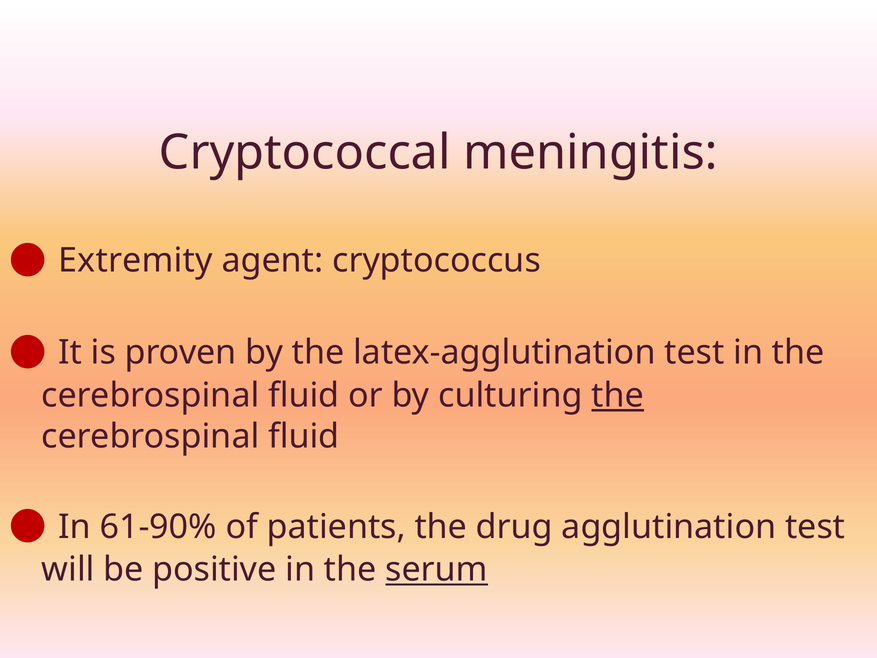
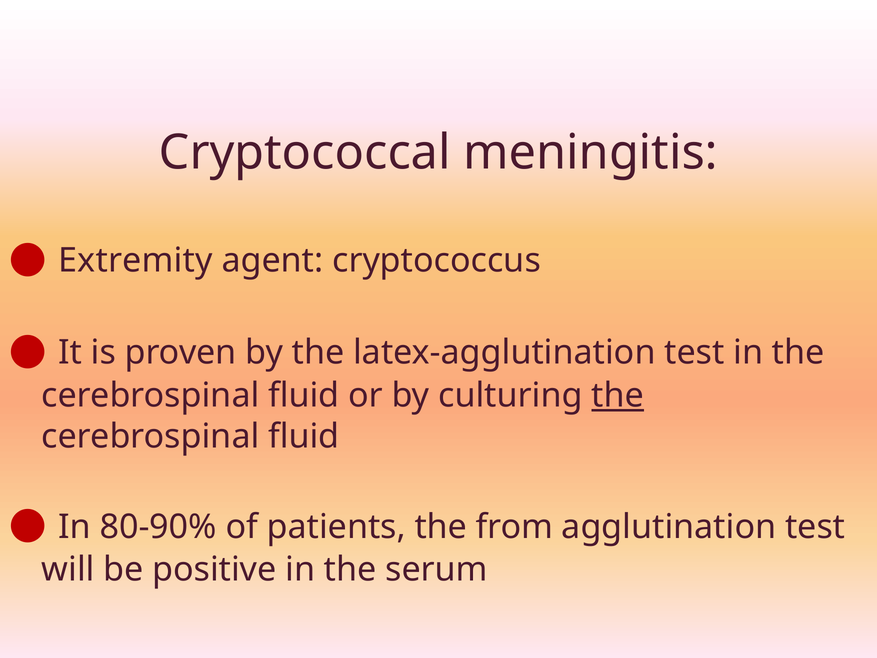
61-90%: 61-90% -> 80-90% (158, 527)
drug: drug -> from (514, 527)
serum underline: present -> none (437, 569)
